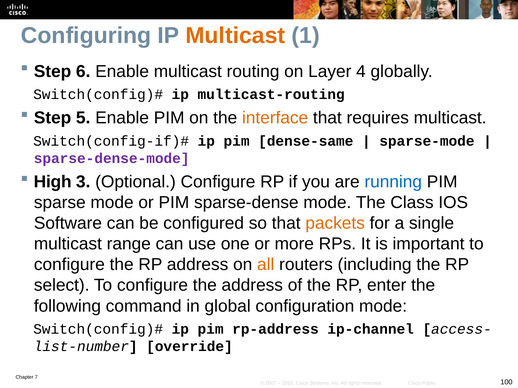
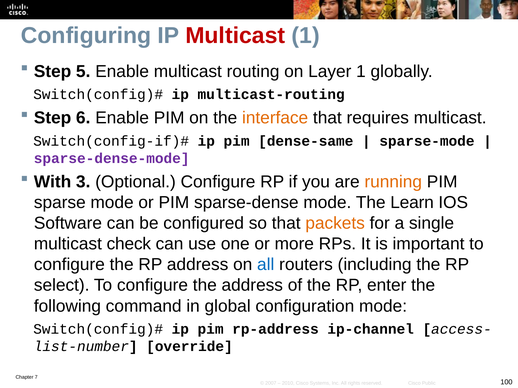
Multicast colour: orange -> red (235, 36)
6: 6 -> 5 (83, 71)
Layer 4: 4 -> 1 (361, 71)
5: 5 -> 6 (83, 118)
High: High -> With (53, 182)
running colour: blue -> orange (393, 182)
Class: Class -> Learn (412, 203)
range: range -> check (129, 244)
all colour: orange -> blue (266, 265)
